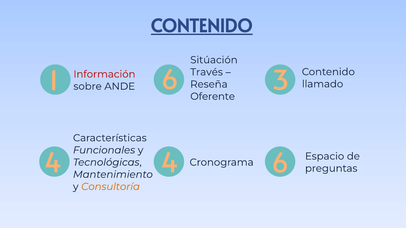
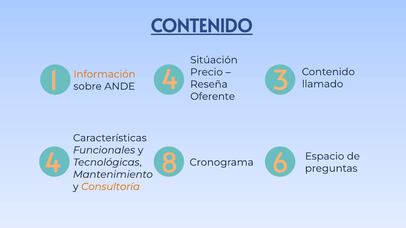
Través: Través -> Precio (207, 72)
Información colour: red -> orange (104, 74)
ANDE 6: 6 -> 4 (170, 80)
4 4: 4 -> 8 (169, 164)
